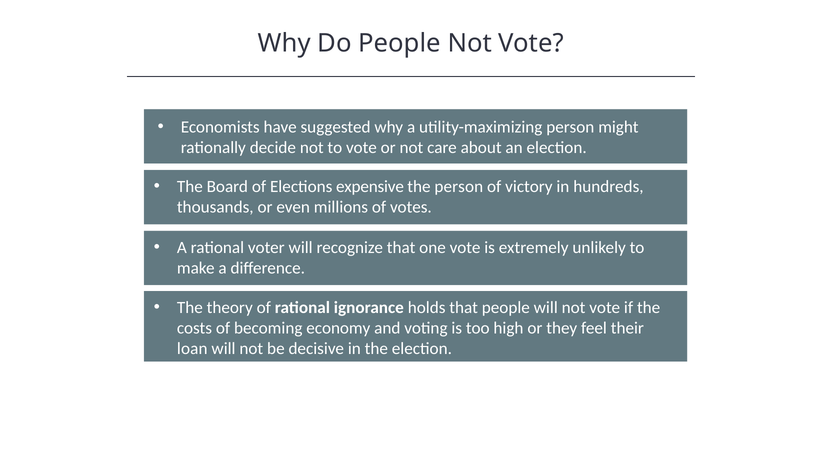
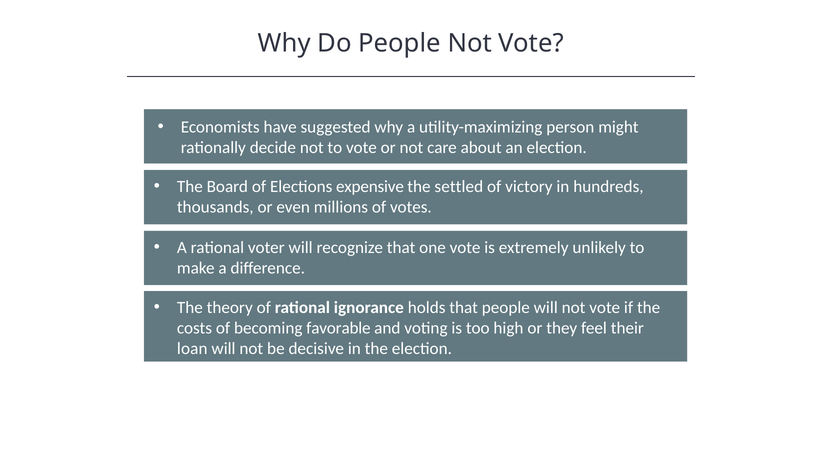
the person: person -> settled (459, 187)
economy: economy -> favorable (338, 329)
